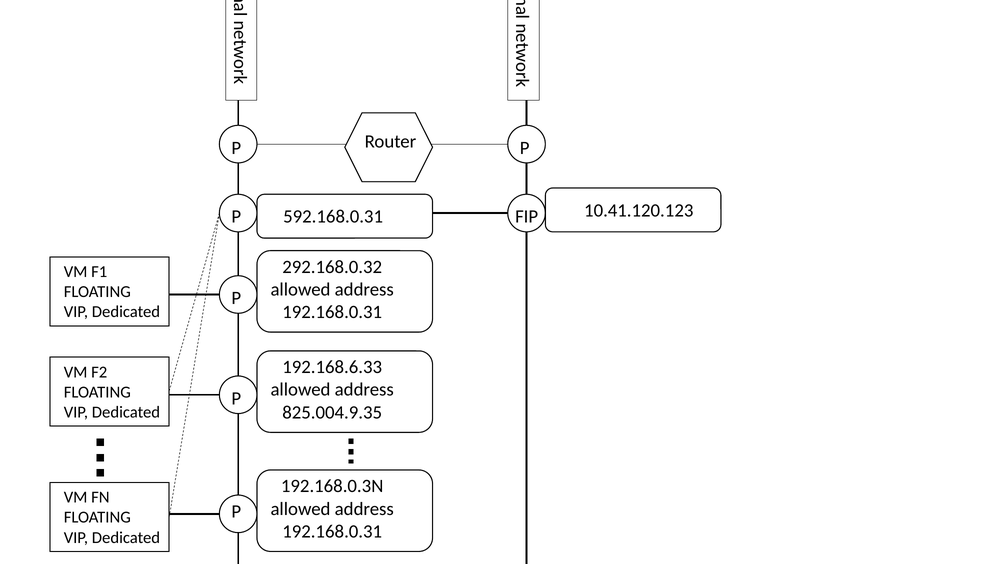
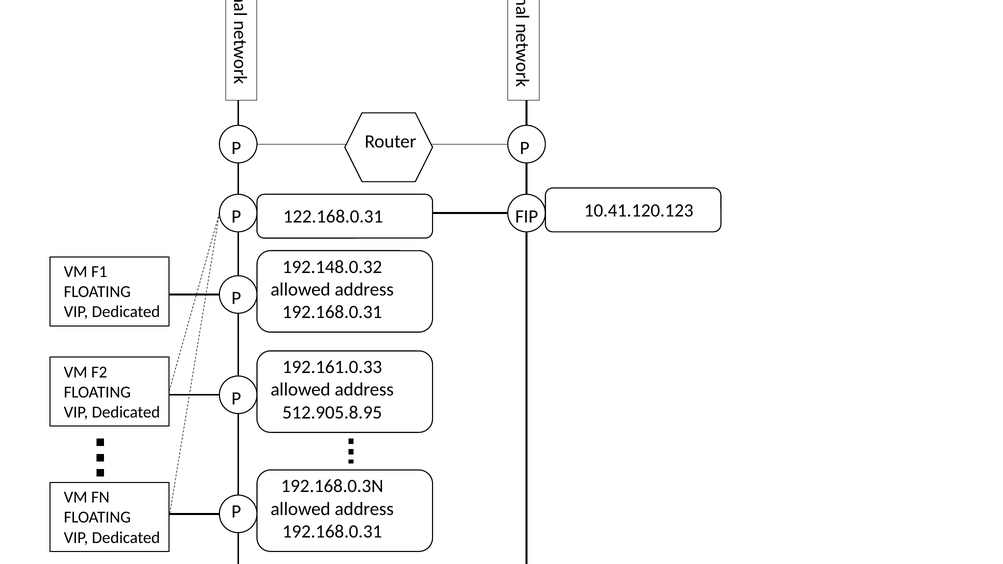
592.168.0.31: 592.168.0.31 -> 122.168.0.31 (333, 217)
292.168.0.32: 292.168.0.32 -> 192.148.0.32 (332, 267)
192.168.6.33: 192.168.6.33 -> 192.161.0.33 (332, 367)
825.004.9.35: 825.004.9.35 -> 512.905.8.95 (332, 412)
